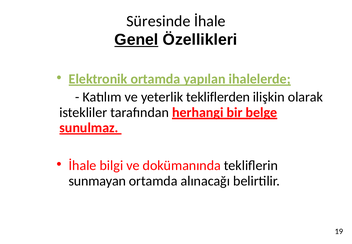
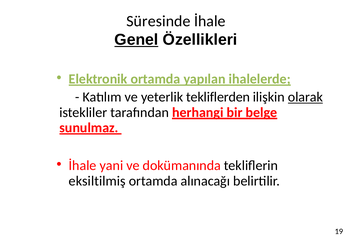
olarak underline: none -> present (305, 97)
bilgi: bilgi -> yani (111, 165)
sunmayan: sunmayan -> eksiltilmiş (97, 181)
